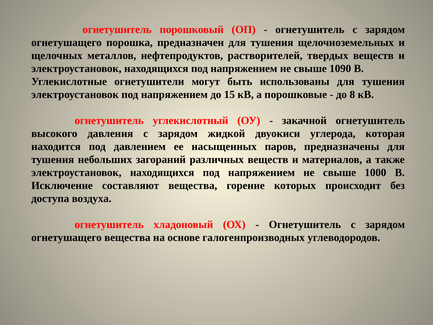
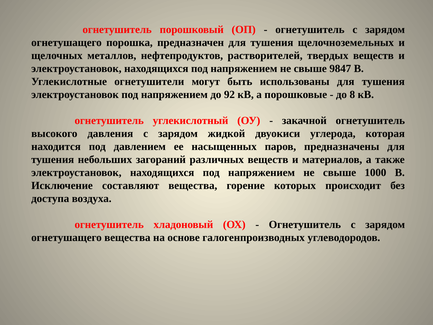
1090: 1090 -> 9847 (340, 69)
15: 15 -> 92 (229, 95)
